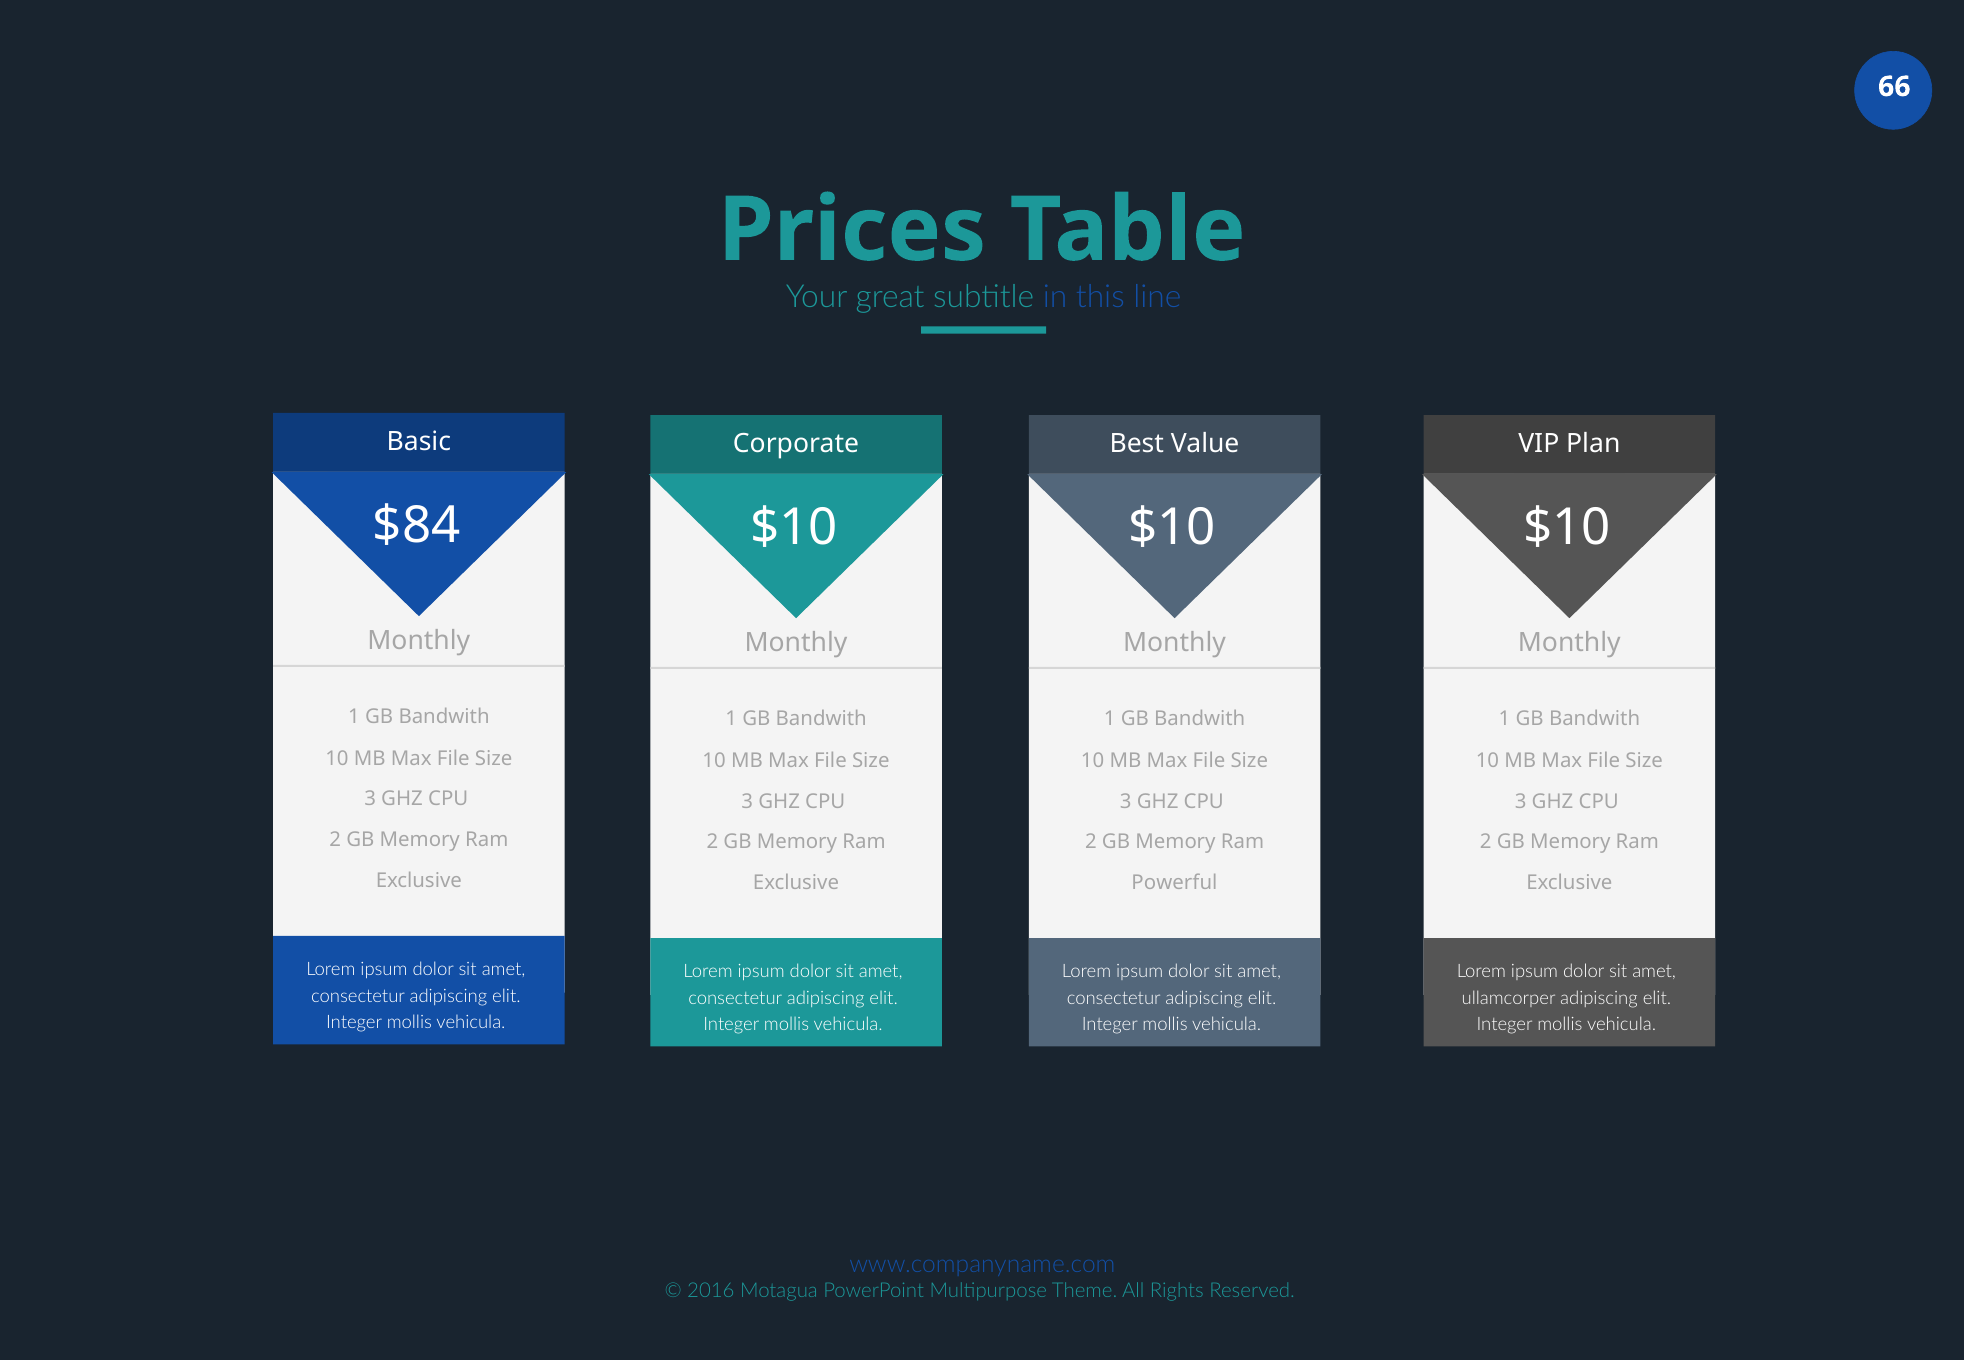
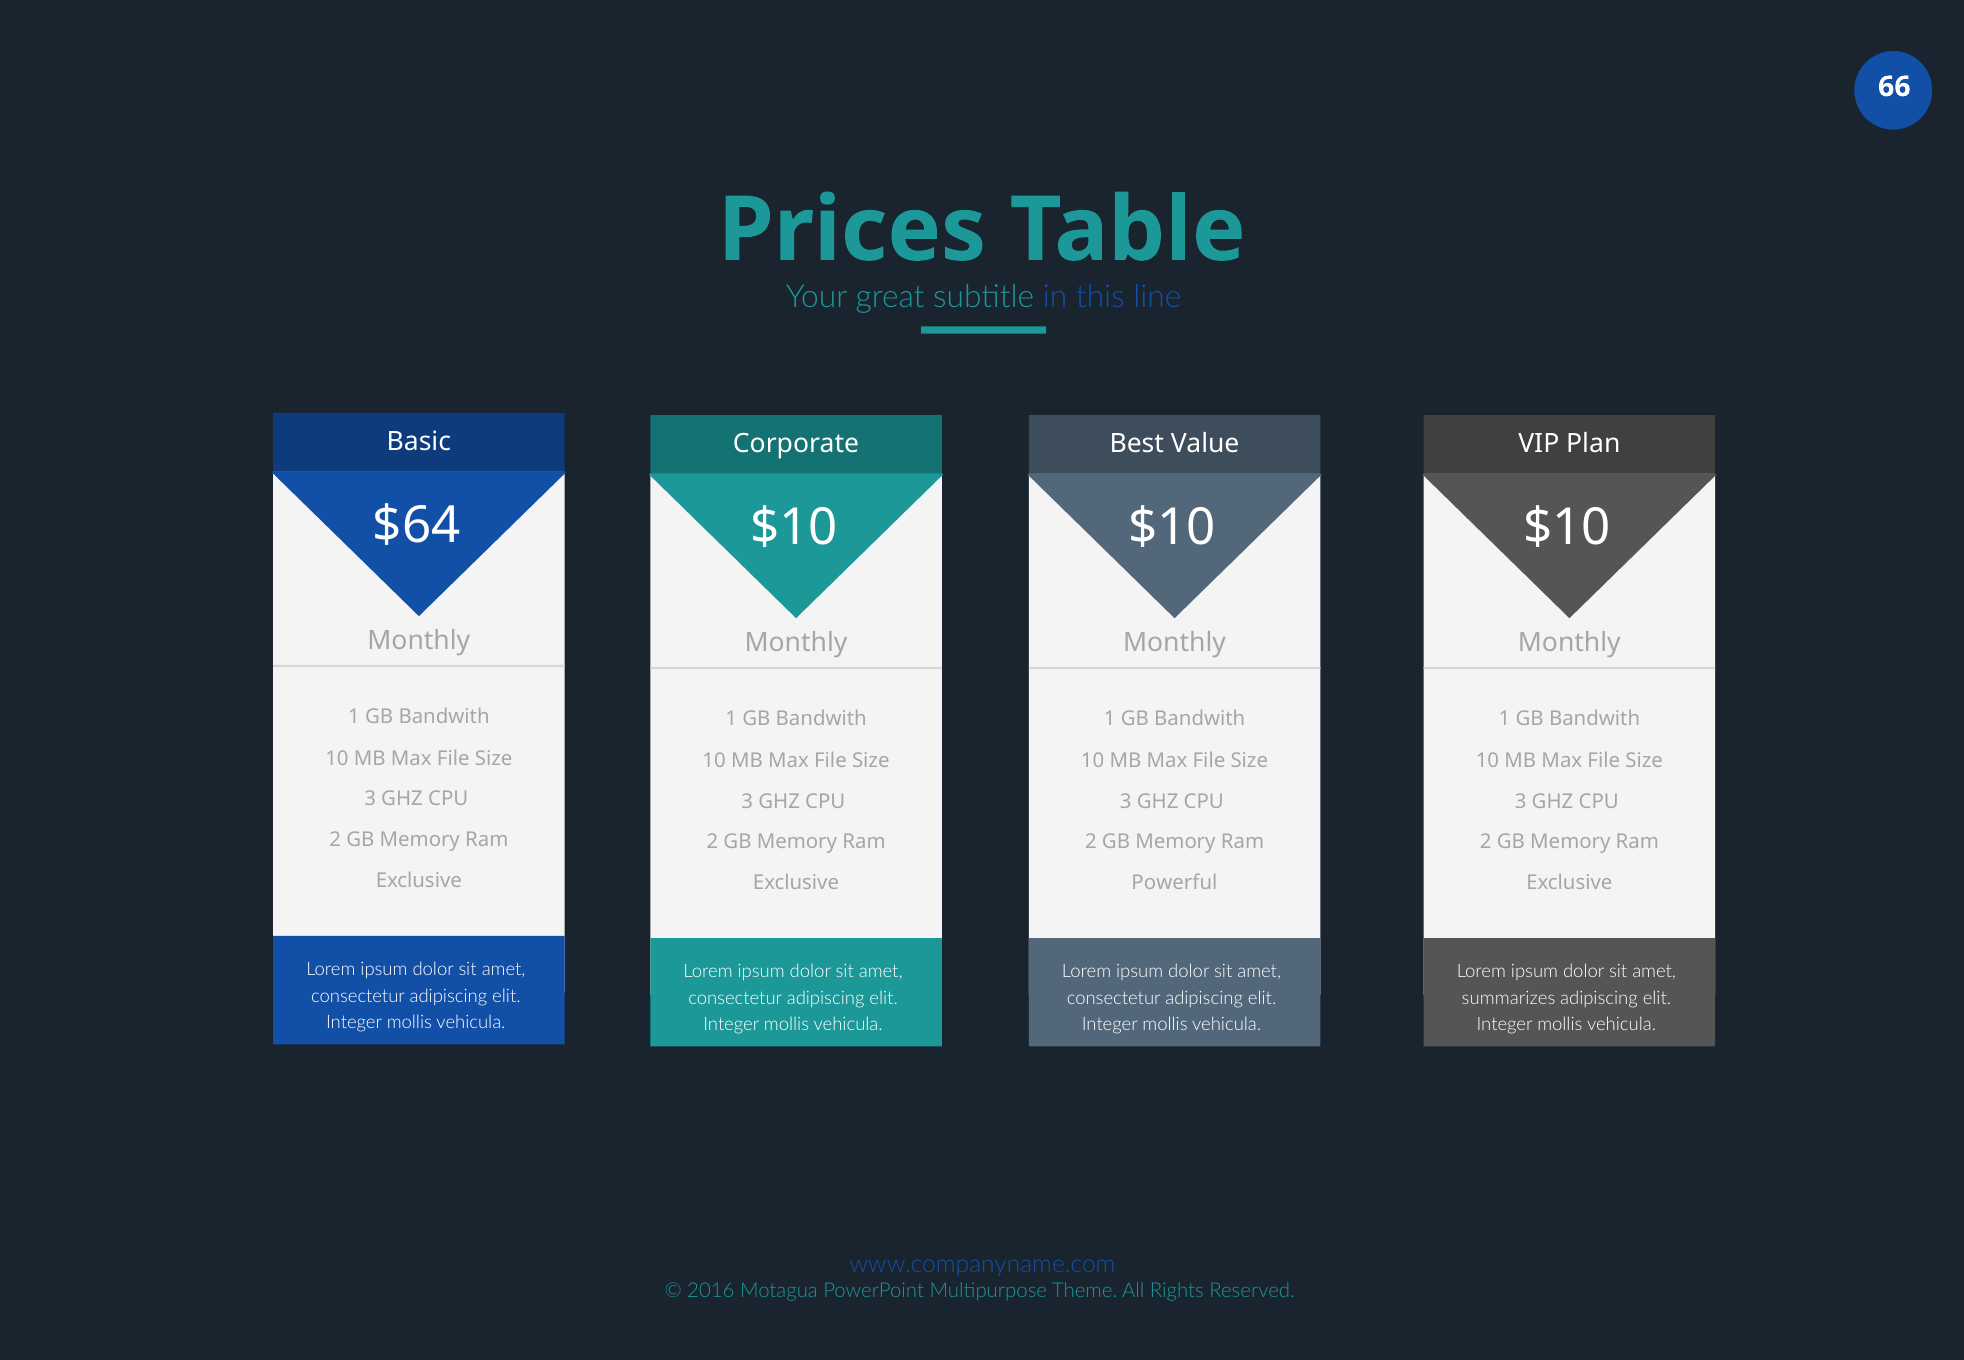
$84: $84 -> $64 (417, 526)
ullamcorper: ullamcorper -> summarizes (1509, 998)
